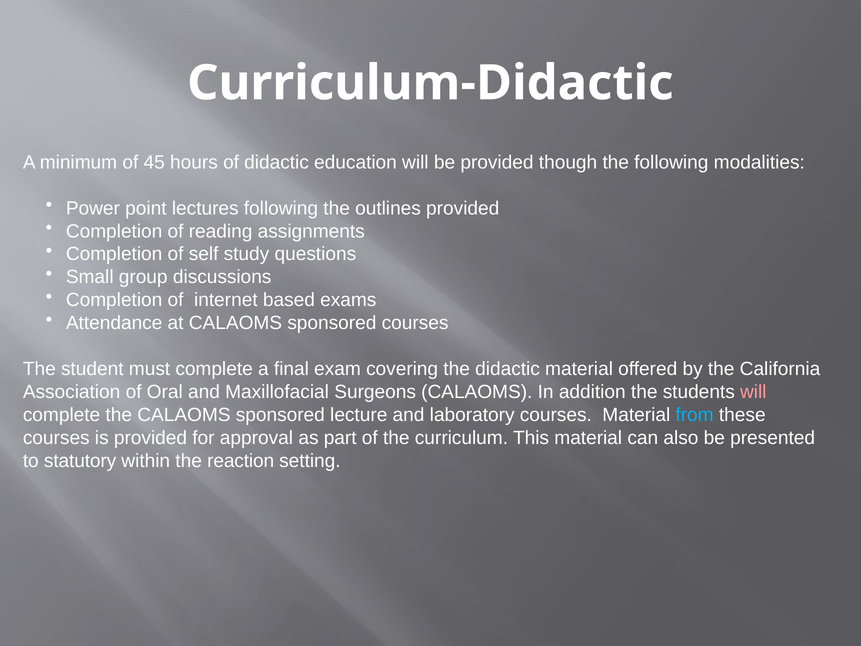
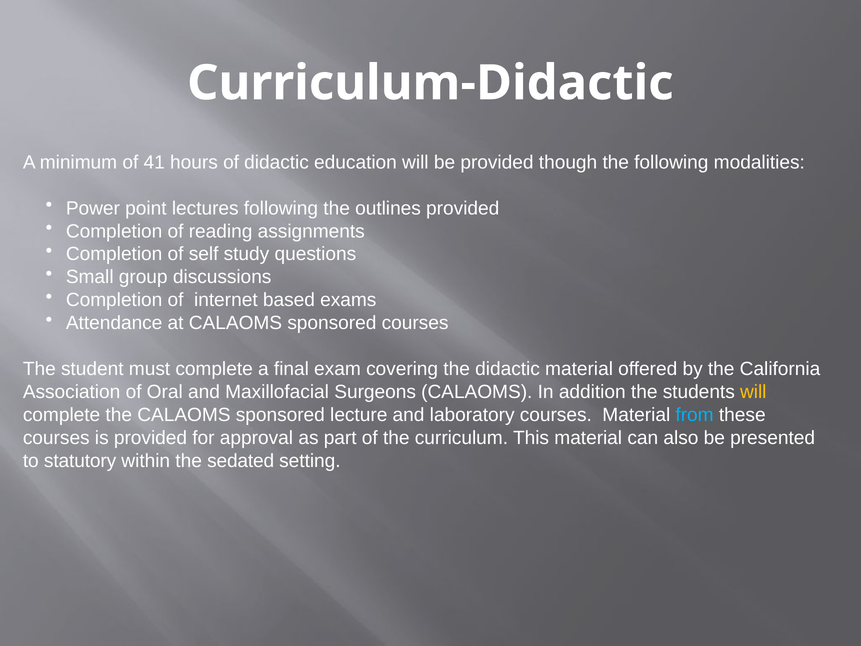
45: 45 -> 41 (154, 162)
will colour: pink -> yellow (753, 392)
reaction: reaction -> sedated (241, 461)
